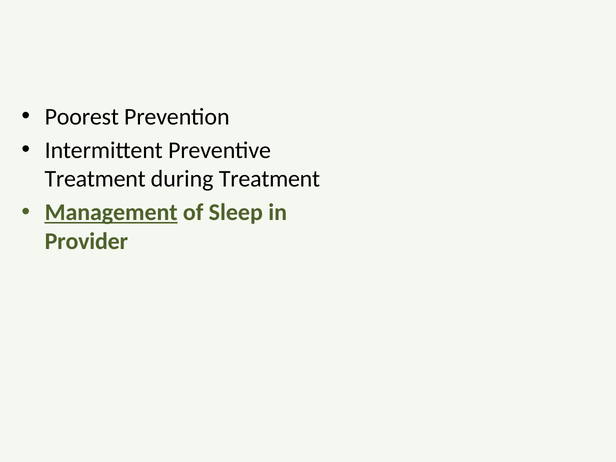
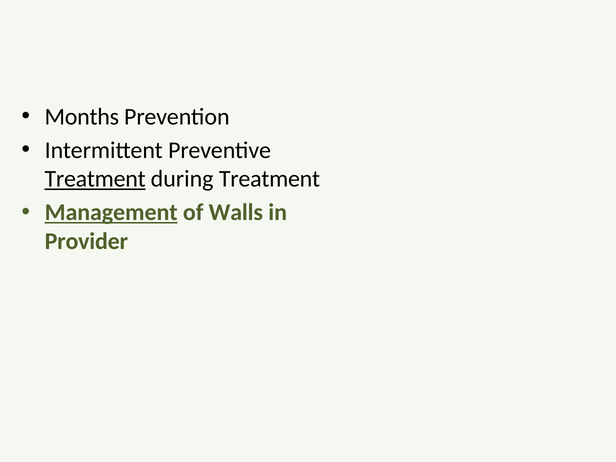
Poorest: Poorest -> Months (82, 117)
Treatment underline: none -> present (95, 179)
Sleep: Sleep -> Walls (236, 213)
